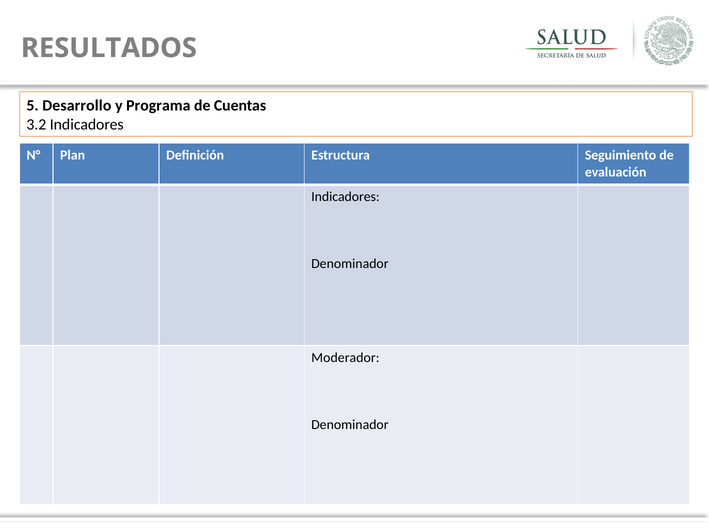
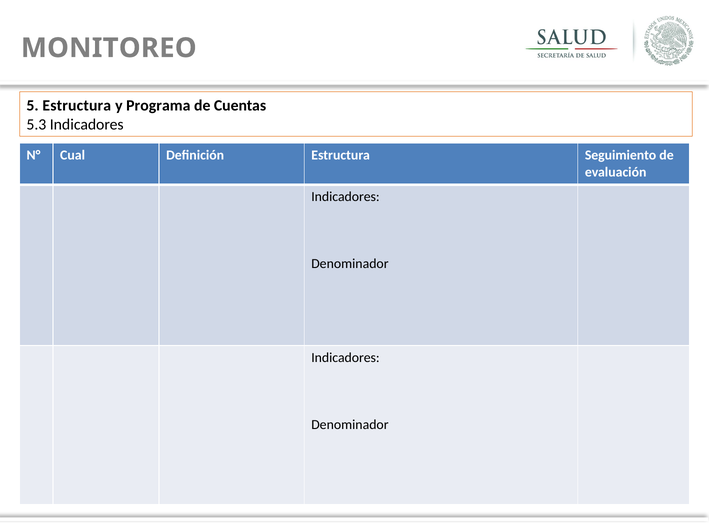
RESULTADOS: RESULTADOS -> MONITOREO (109, 48)
5 Desarrollo: Desarrollo -> Estructura (77, 106)
3.2: 3.2 -> 5.3 (36, 124)
Plan: Plan -> Cual (73, 155)
Moderador: Moderador -> Indicadores (345, 358)
